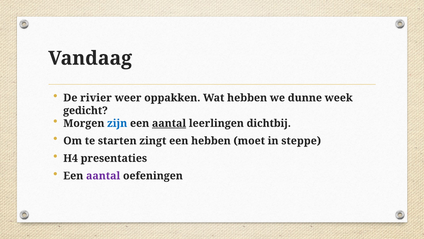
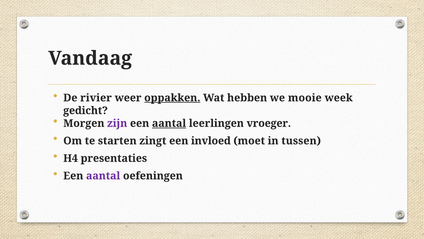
oppakken underline: none -> present (172, 98)
dunne: dunne -> mooie (305, 98)
zijn colour: blue -> purple (117, 123)
dichtbij: dichtbij -> vroeger (269, 123)
een hebben: hebben -> invloed (211, 141)
steppe: steppe -> tussen (301, 141)
